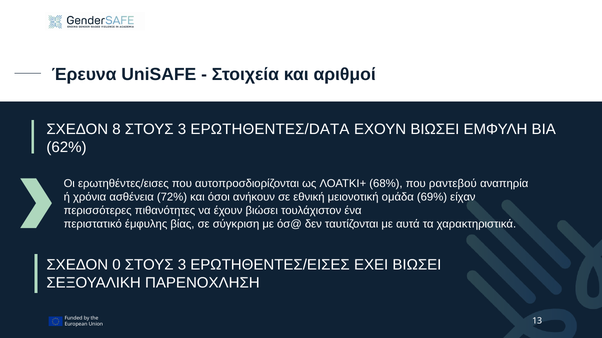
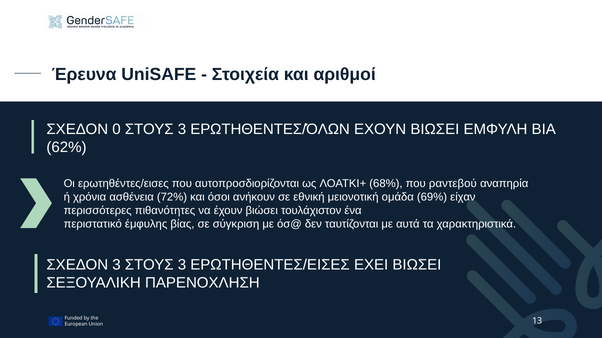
8: 8 -> 0 (116, 129)
ΕΡΩΤΗΘΕΝΤΕΣ/DATA: ΕΡΩΤΗΘΕΝΤΕΣ/DATA -> ΕΡΩΤΗΘΕΝΤΕΣ/ΌΛΩΝ (270, 129)
ΣΧΕΔΟΝ 0: 0 -> 3 (116, 265)
